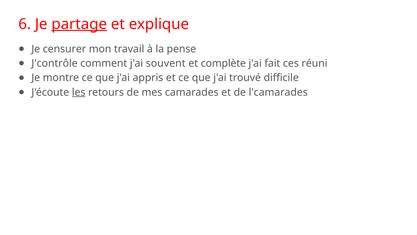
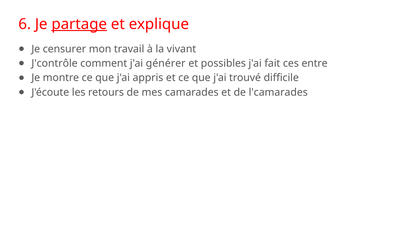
pense: pense -> vivant (181, 49)
souvent: souvent -> générer (166, 63)
complète: complète -> possibles (223, 63)
réuni: réuni -> entre (315, 63)
les underline: present -> none (79, 92)
